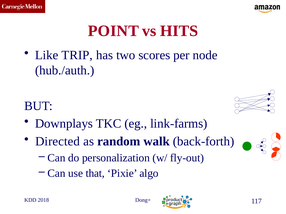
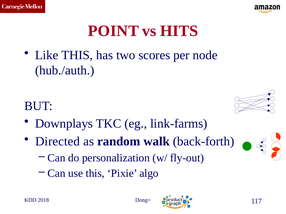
Like TRIP: TRIP -> THIS (77, 55)
use that: that -> this (95, 174)
